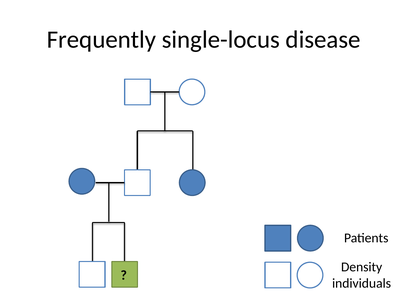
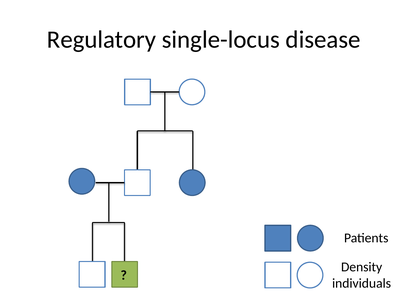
Frequently: Frequently -> Regulatory (102, 39)
